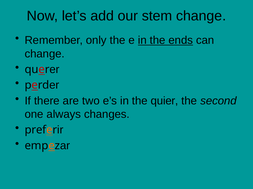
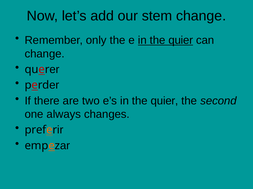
e in the ends: ends -> quier (181, 40)
